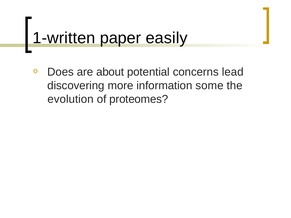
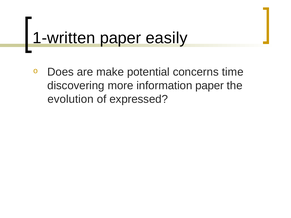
about: about -> make (110, 72)
lead: lead -> time (233, 72)
information some: some -> paper (210, 86)
proteomes: proteomes -> expressed (139, 99)
